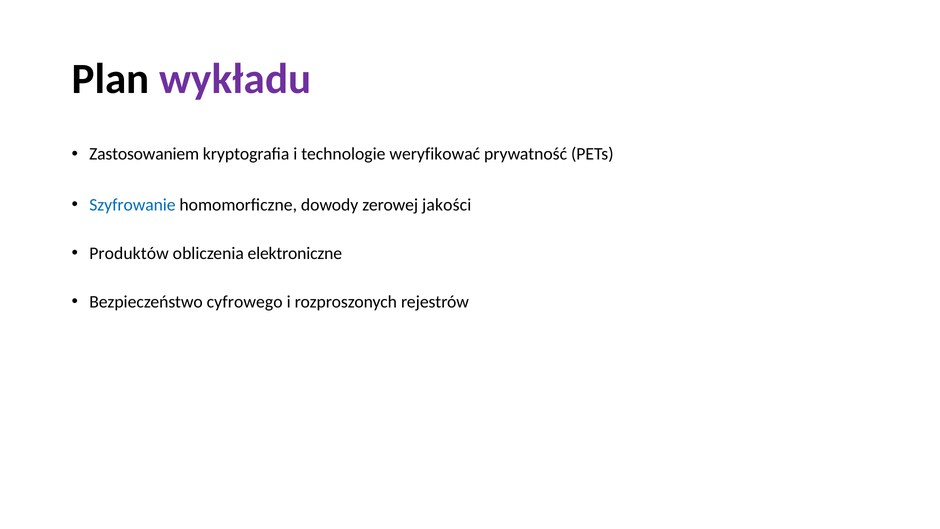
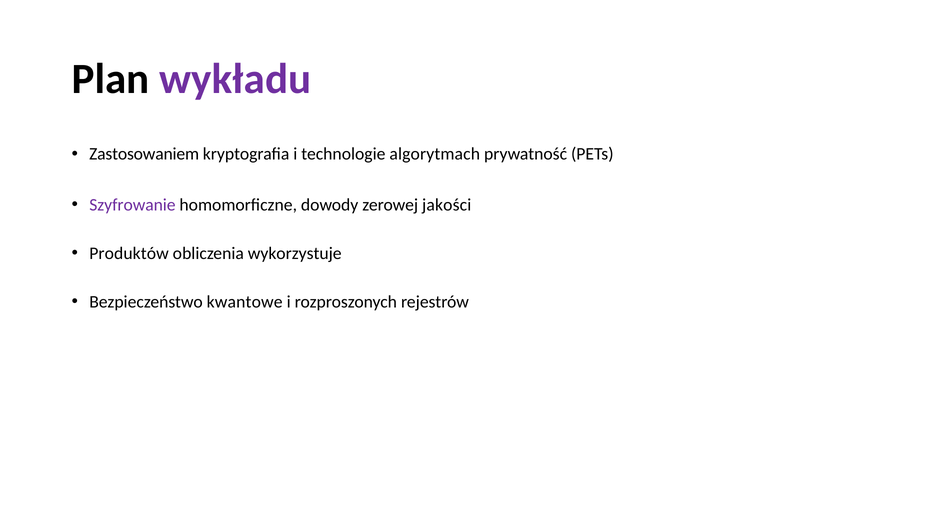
weryfikować: weryfikować -> algorytmach (435, 154)
Szyfrowanie colour: blue -> purple (132, 205)
elektroniczne: elektroniczne -> wykorzystuje (295, 253)
cyfrowego: cyfrowego -> kwantowe (245, 302)
